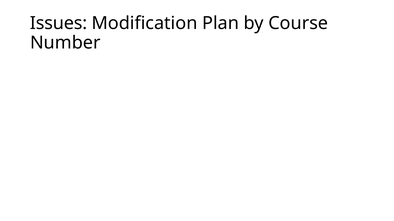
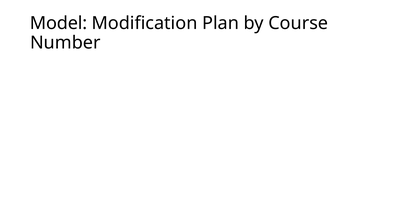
Issues: Issues -> Model (59, 23)
